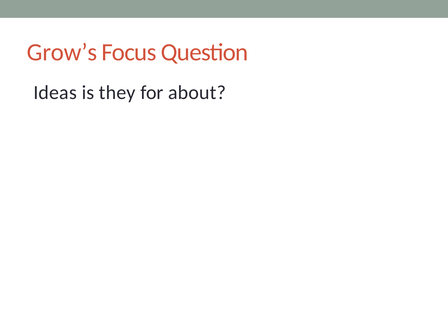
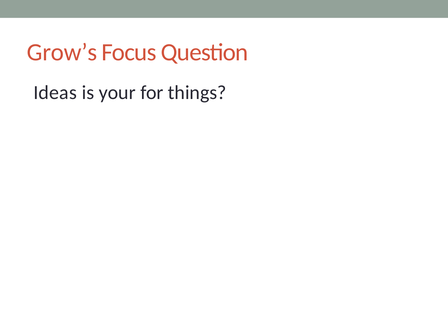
they: they -> your (117, 93)
about: about -> things (197, 93)
